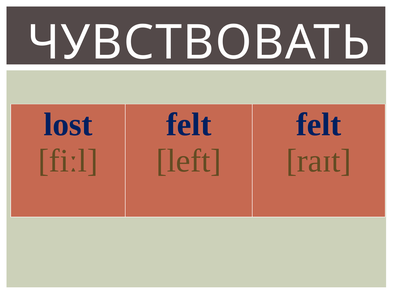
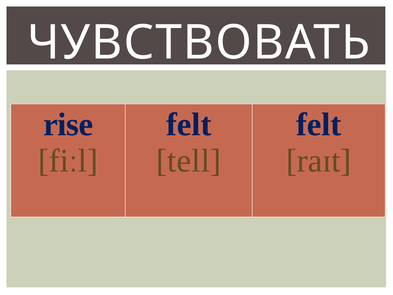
lost: lost -> rise (68, 124)
left: left -> tell (189, 161)
